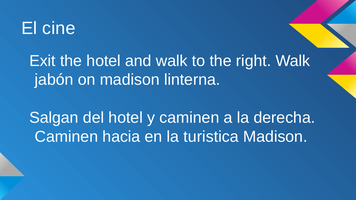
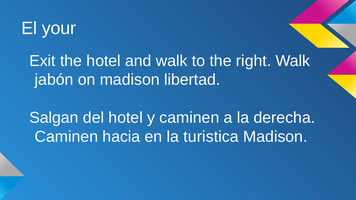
cine: cine -> your (59, 28)
linterna: linterna -> libertad (192, 80)
